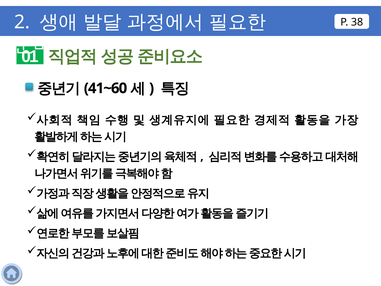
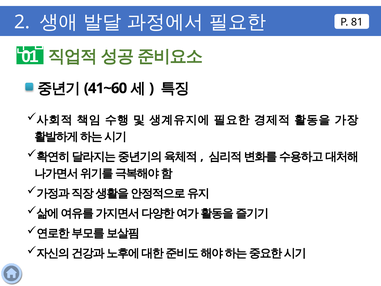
38: 38 -> 81 (357, 22)
